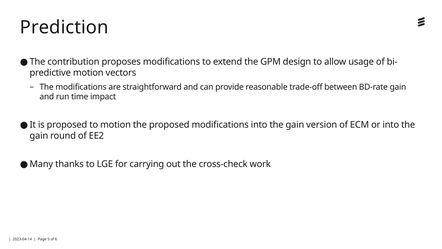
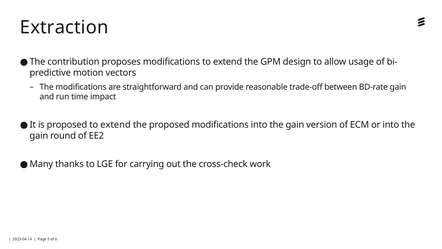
Prediction: Prediction -> Extraction (64, 28)
proposed to motion: motion -> extend (115, 125)
